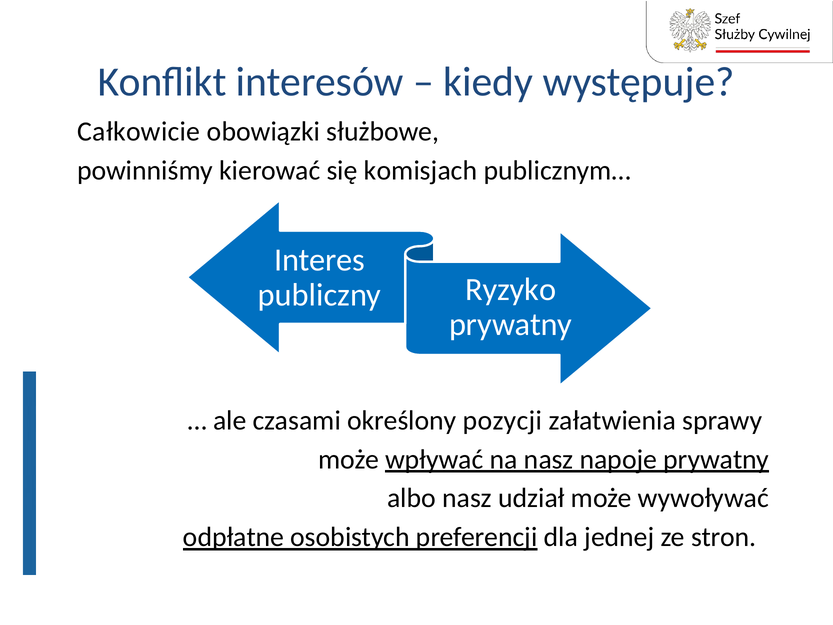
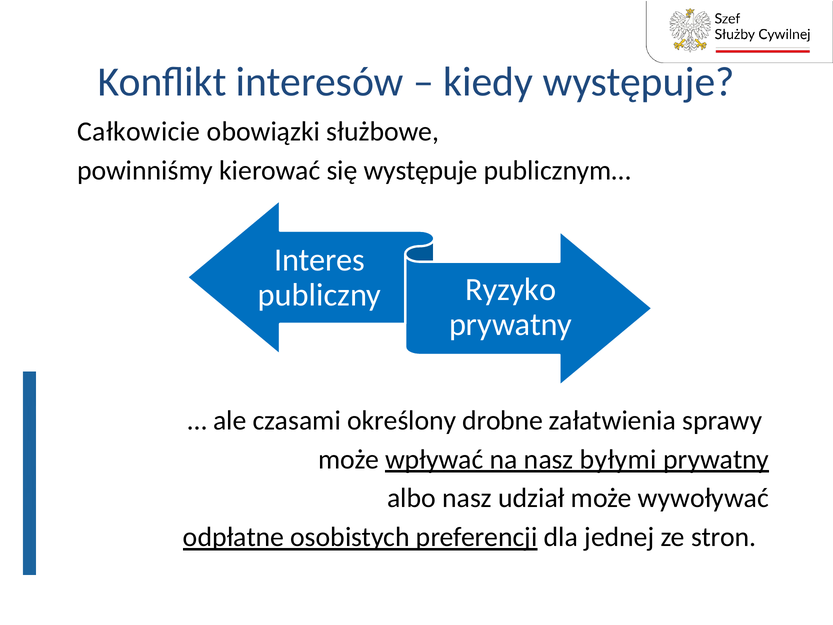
się komisjach: komisjach -> występuje (421, 171)
pozycji: pozycji -> drobne (503, 420)
napoje: napoje -> byłymi (618, 459)
